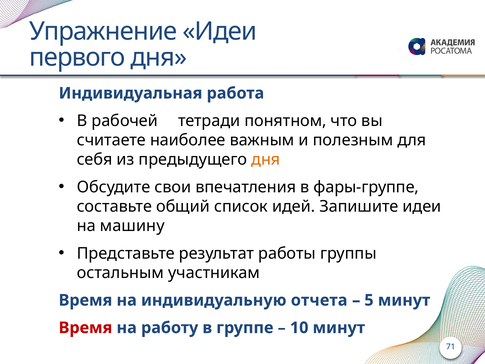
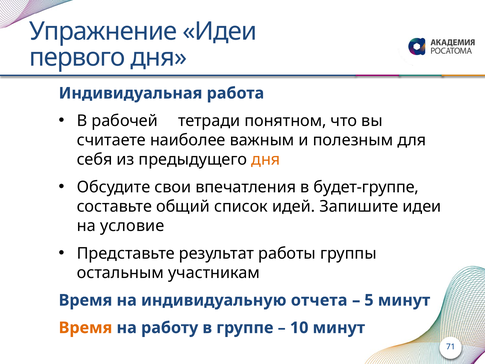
фары-группе: фары-группе -> будет-группе (366, 187)
машину: машину -> условие (132, 226)
Время colour: red -> orange (85, 328)
